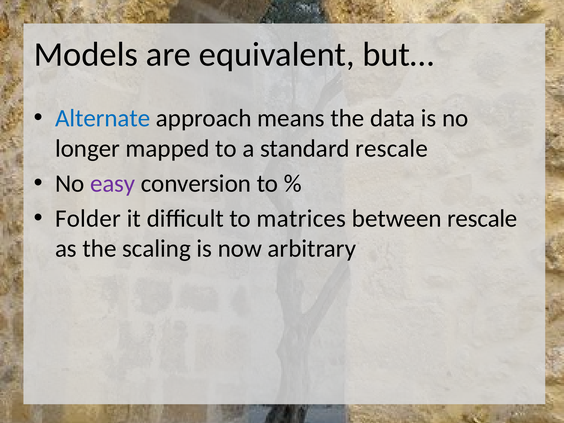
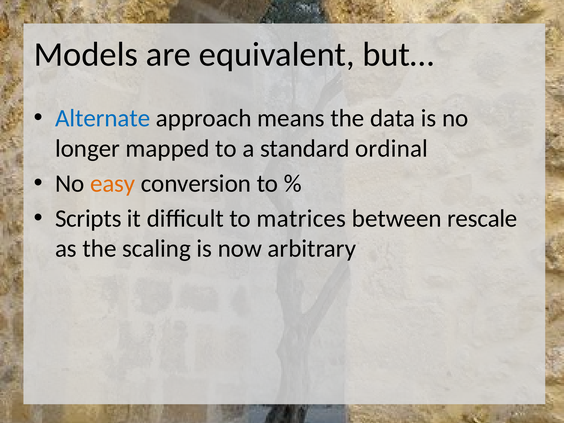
standard rescale: rescale -> ordinal (392, 148)
easy colour: purple -> orange (113, 184)
Folder: Folder -> Scripts (88, 219)
